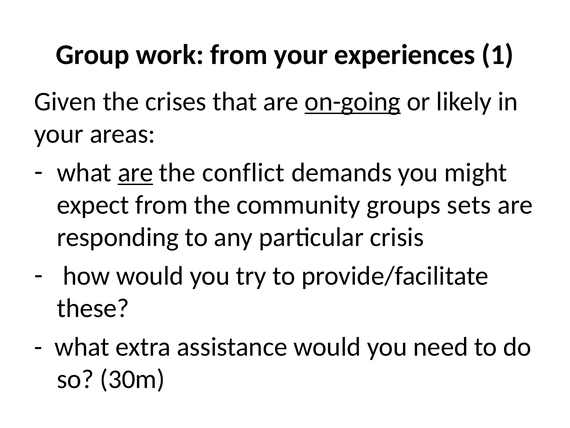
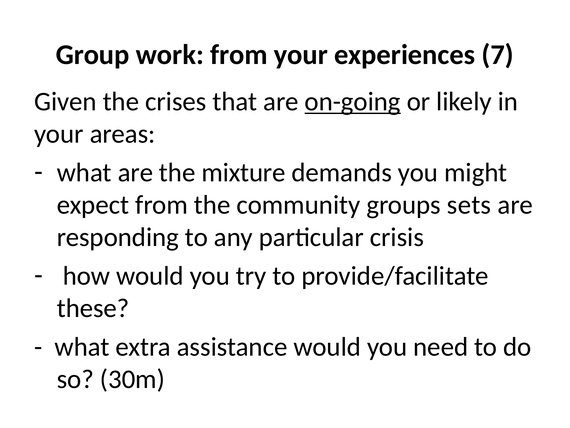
1: 1 -> 7 (498, 55)
are underline: present -> none (135, 173)
conflict: conflict -> mixture (244, 173)
